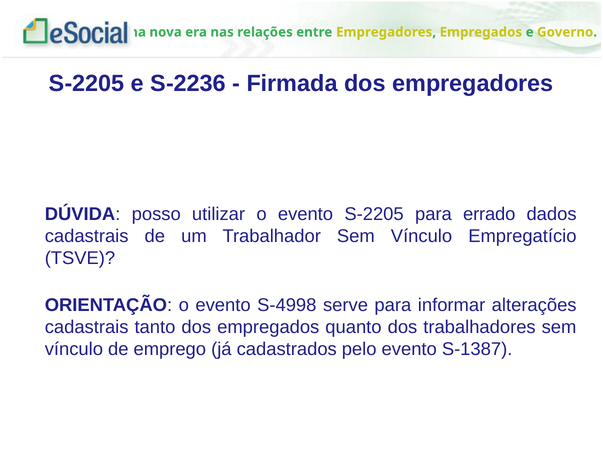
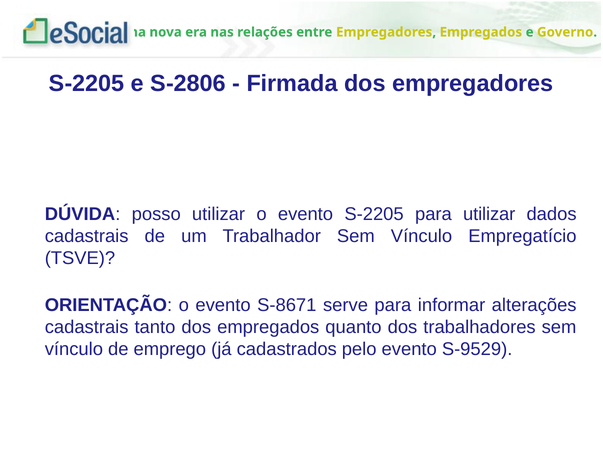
S-2236: S-2236 -> S-2806 (188, 84)
para errado: errado -> utilizar (489, 214)
S-4998: S-4998 -> S-8671 (287, 305)
S-1387: S-1387 -> S-9529 (477, 349)
